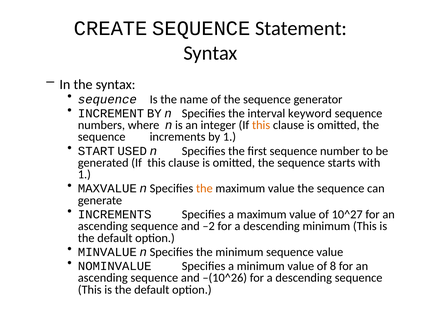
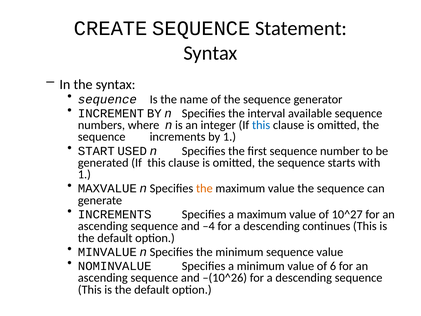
keyword: keyword -> available (310, 113)
this colour: orange -> blue (261, 125)
–2: –2 -> –4 (209, 226)
descending minimum: minimum -> continues (326, 226)
8: 8 -> 6 (333, 266)
